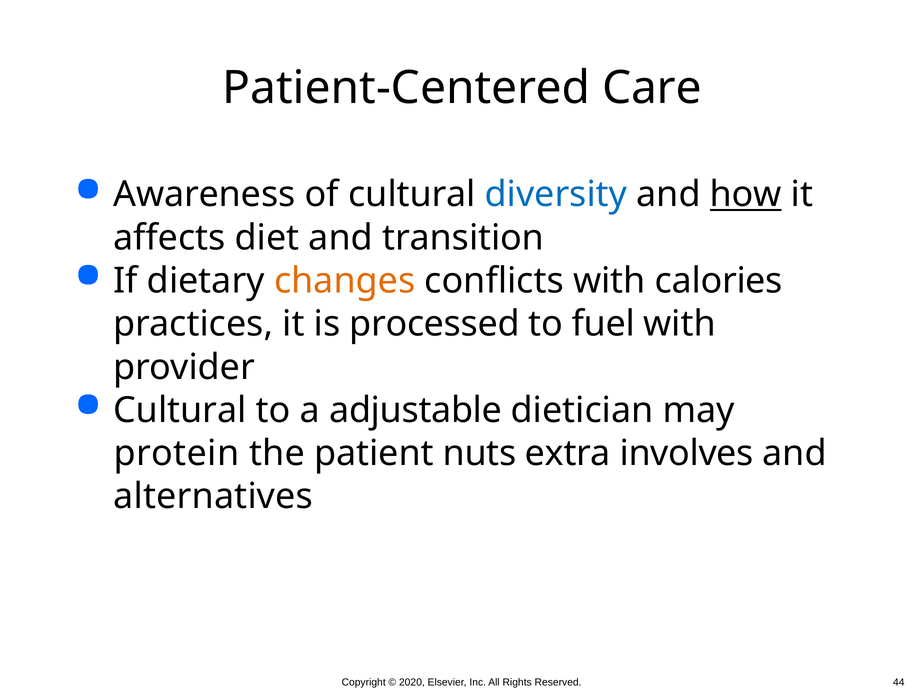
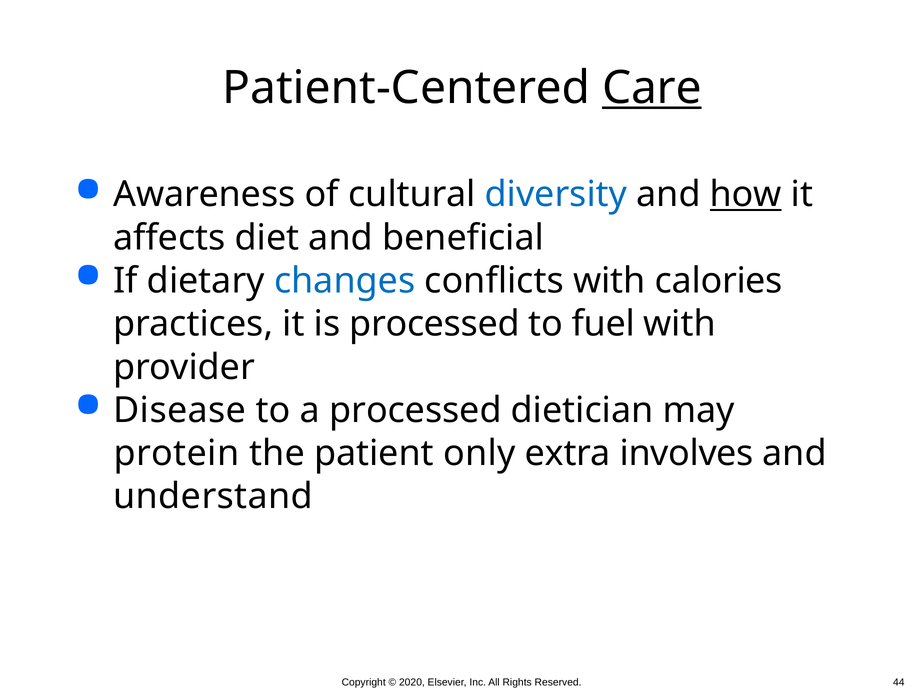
Care underline: none -> present (652, 88)
transition: transition -> beneficial (463, 238)
changes colour: orange -> blue (345, 281)
Cultural: Cultural -> Disease (180, 410)
a adjustable: adjustable -> processed (416, 410)
nuts: nuts -> only (479, 453)
alternatives: alternatives -> understand (213, 497)
